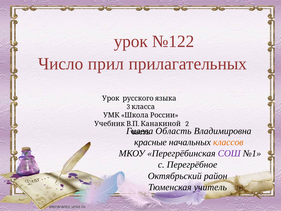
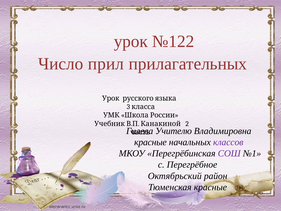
Область: Область -> Учителю (174, 131)
классов colour: orange -> purple (228, 142)
Тюменская учитель: учитель -> красные (210, 187)
